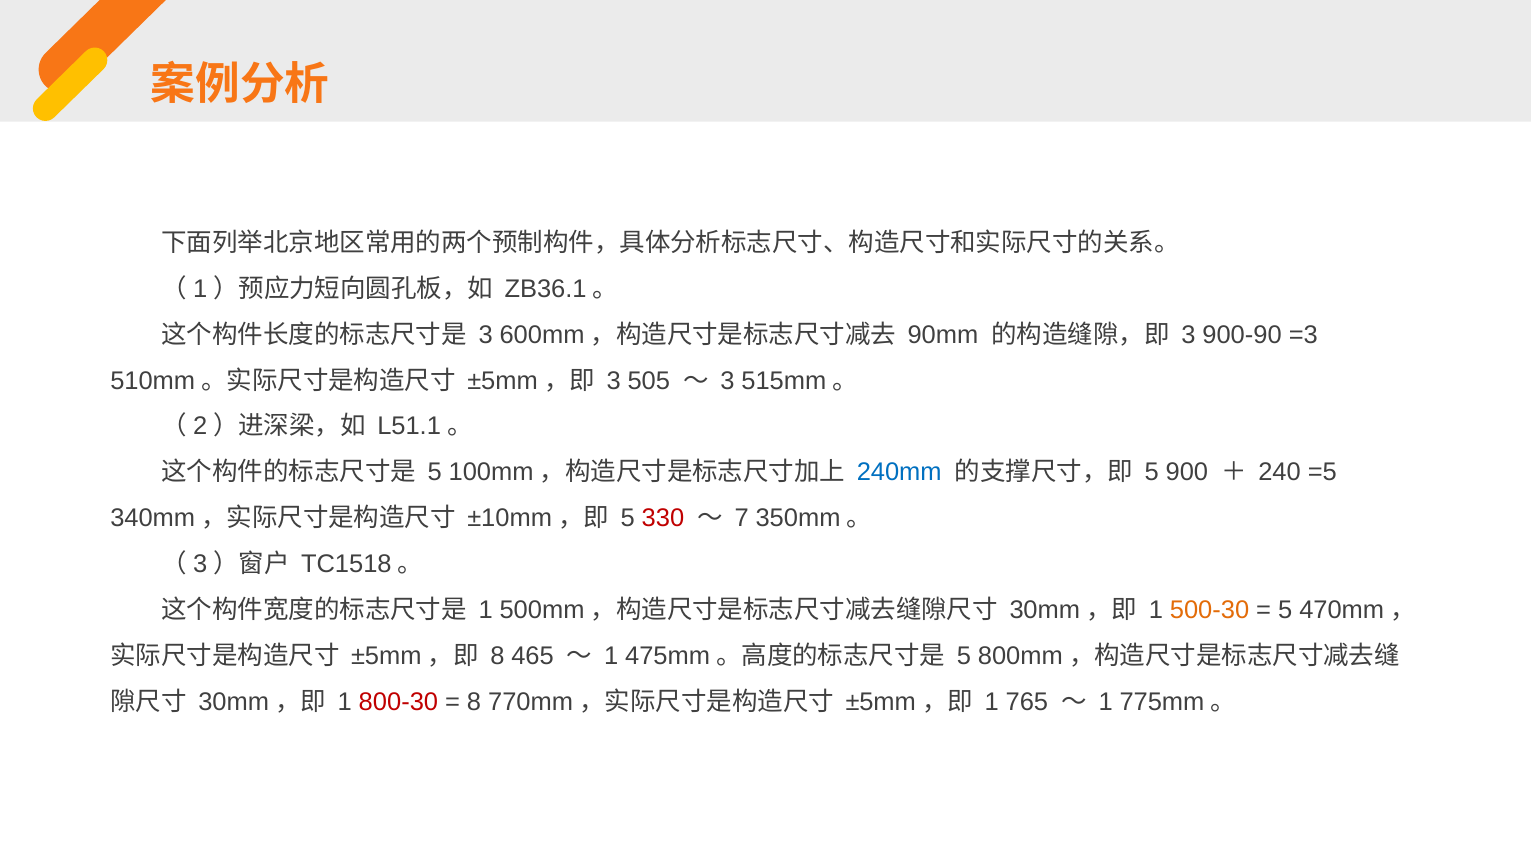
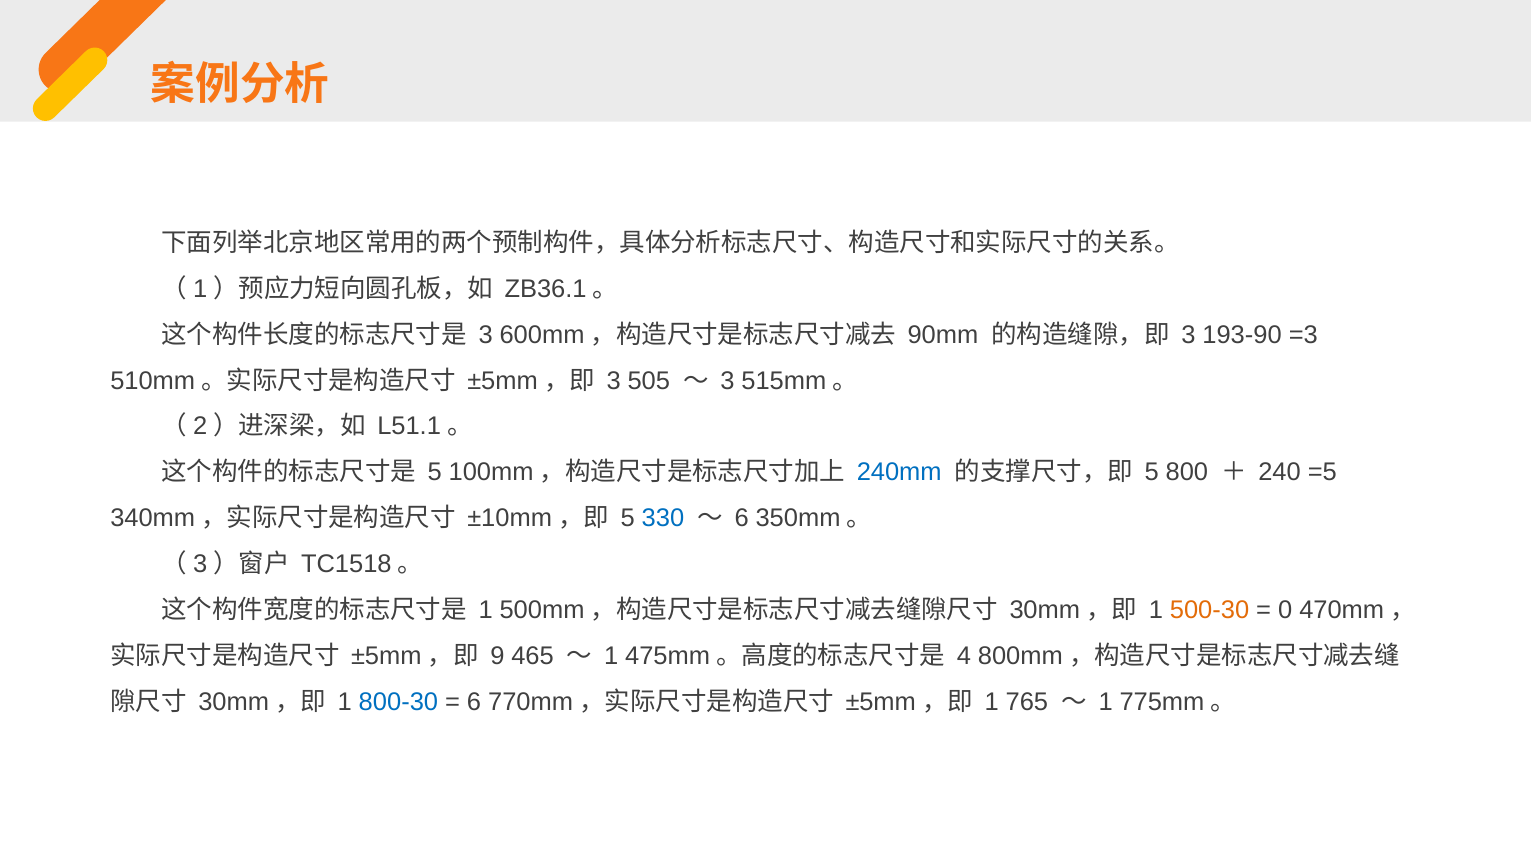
900-90: 900-90 -> 193-90 (1242, 335)
900: 900 -> 800 (1187, 472)
330 colour: red -> blue (663, 518)
7: 7 -> 6 (742, 518)
5: 5 -> 0 (1285, 610)
8: 8 -> 9 (497, 656)
5: 5 -> 4 (964, 656)
800-30 colour: red -> blue (398, 702)
8: 8 -> 6 (474, 702)
